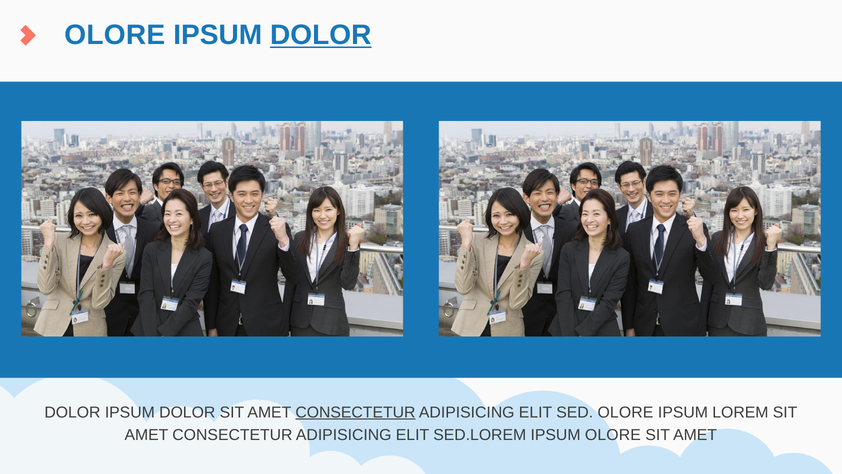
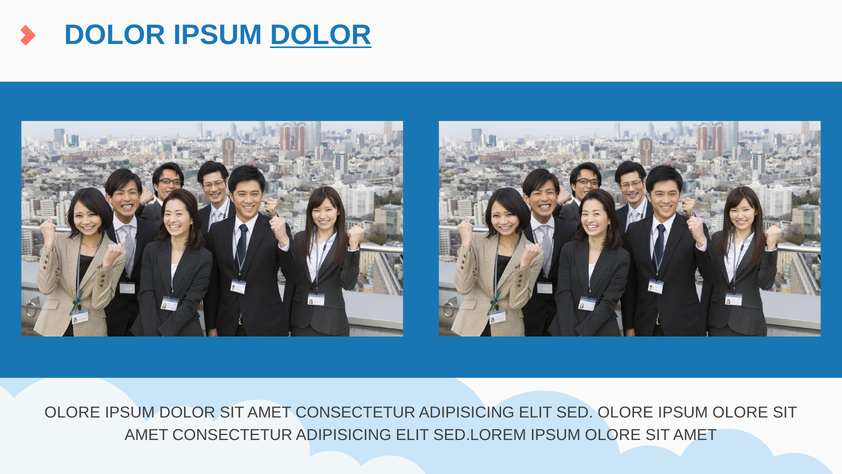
OLORE: OLORE -> DOLOR (115, 35)
DOLOR: DOLOR -> OLORE (72, 412)
CONSECTETUR underline: present -> none (355, 412)
LOREM: LOREM -> OLORE (740, 412)
